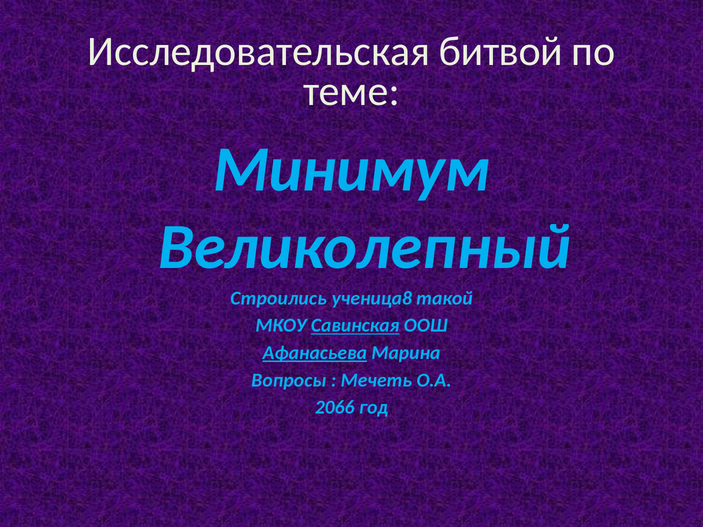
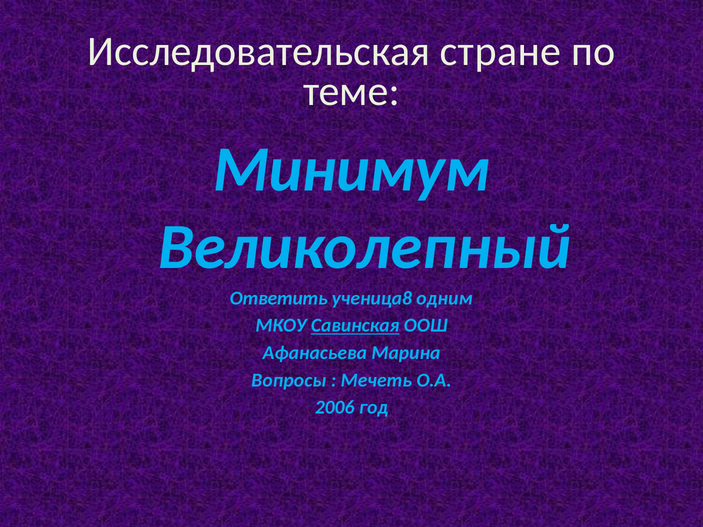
битвой: битвой -> стране (501, 51)
Строились: Строились -> Ответить (279, 298)
такой: такой -> одним (444, 298)
Афанасьева underline: present -> none (315, 353)
2066: 2066 -> 2006 (335, 408)
